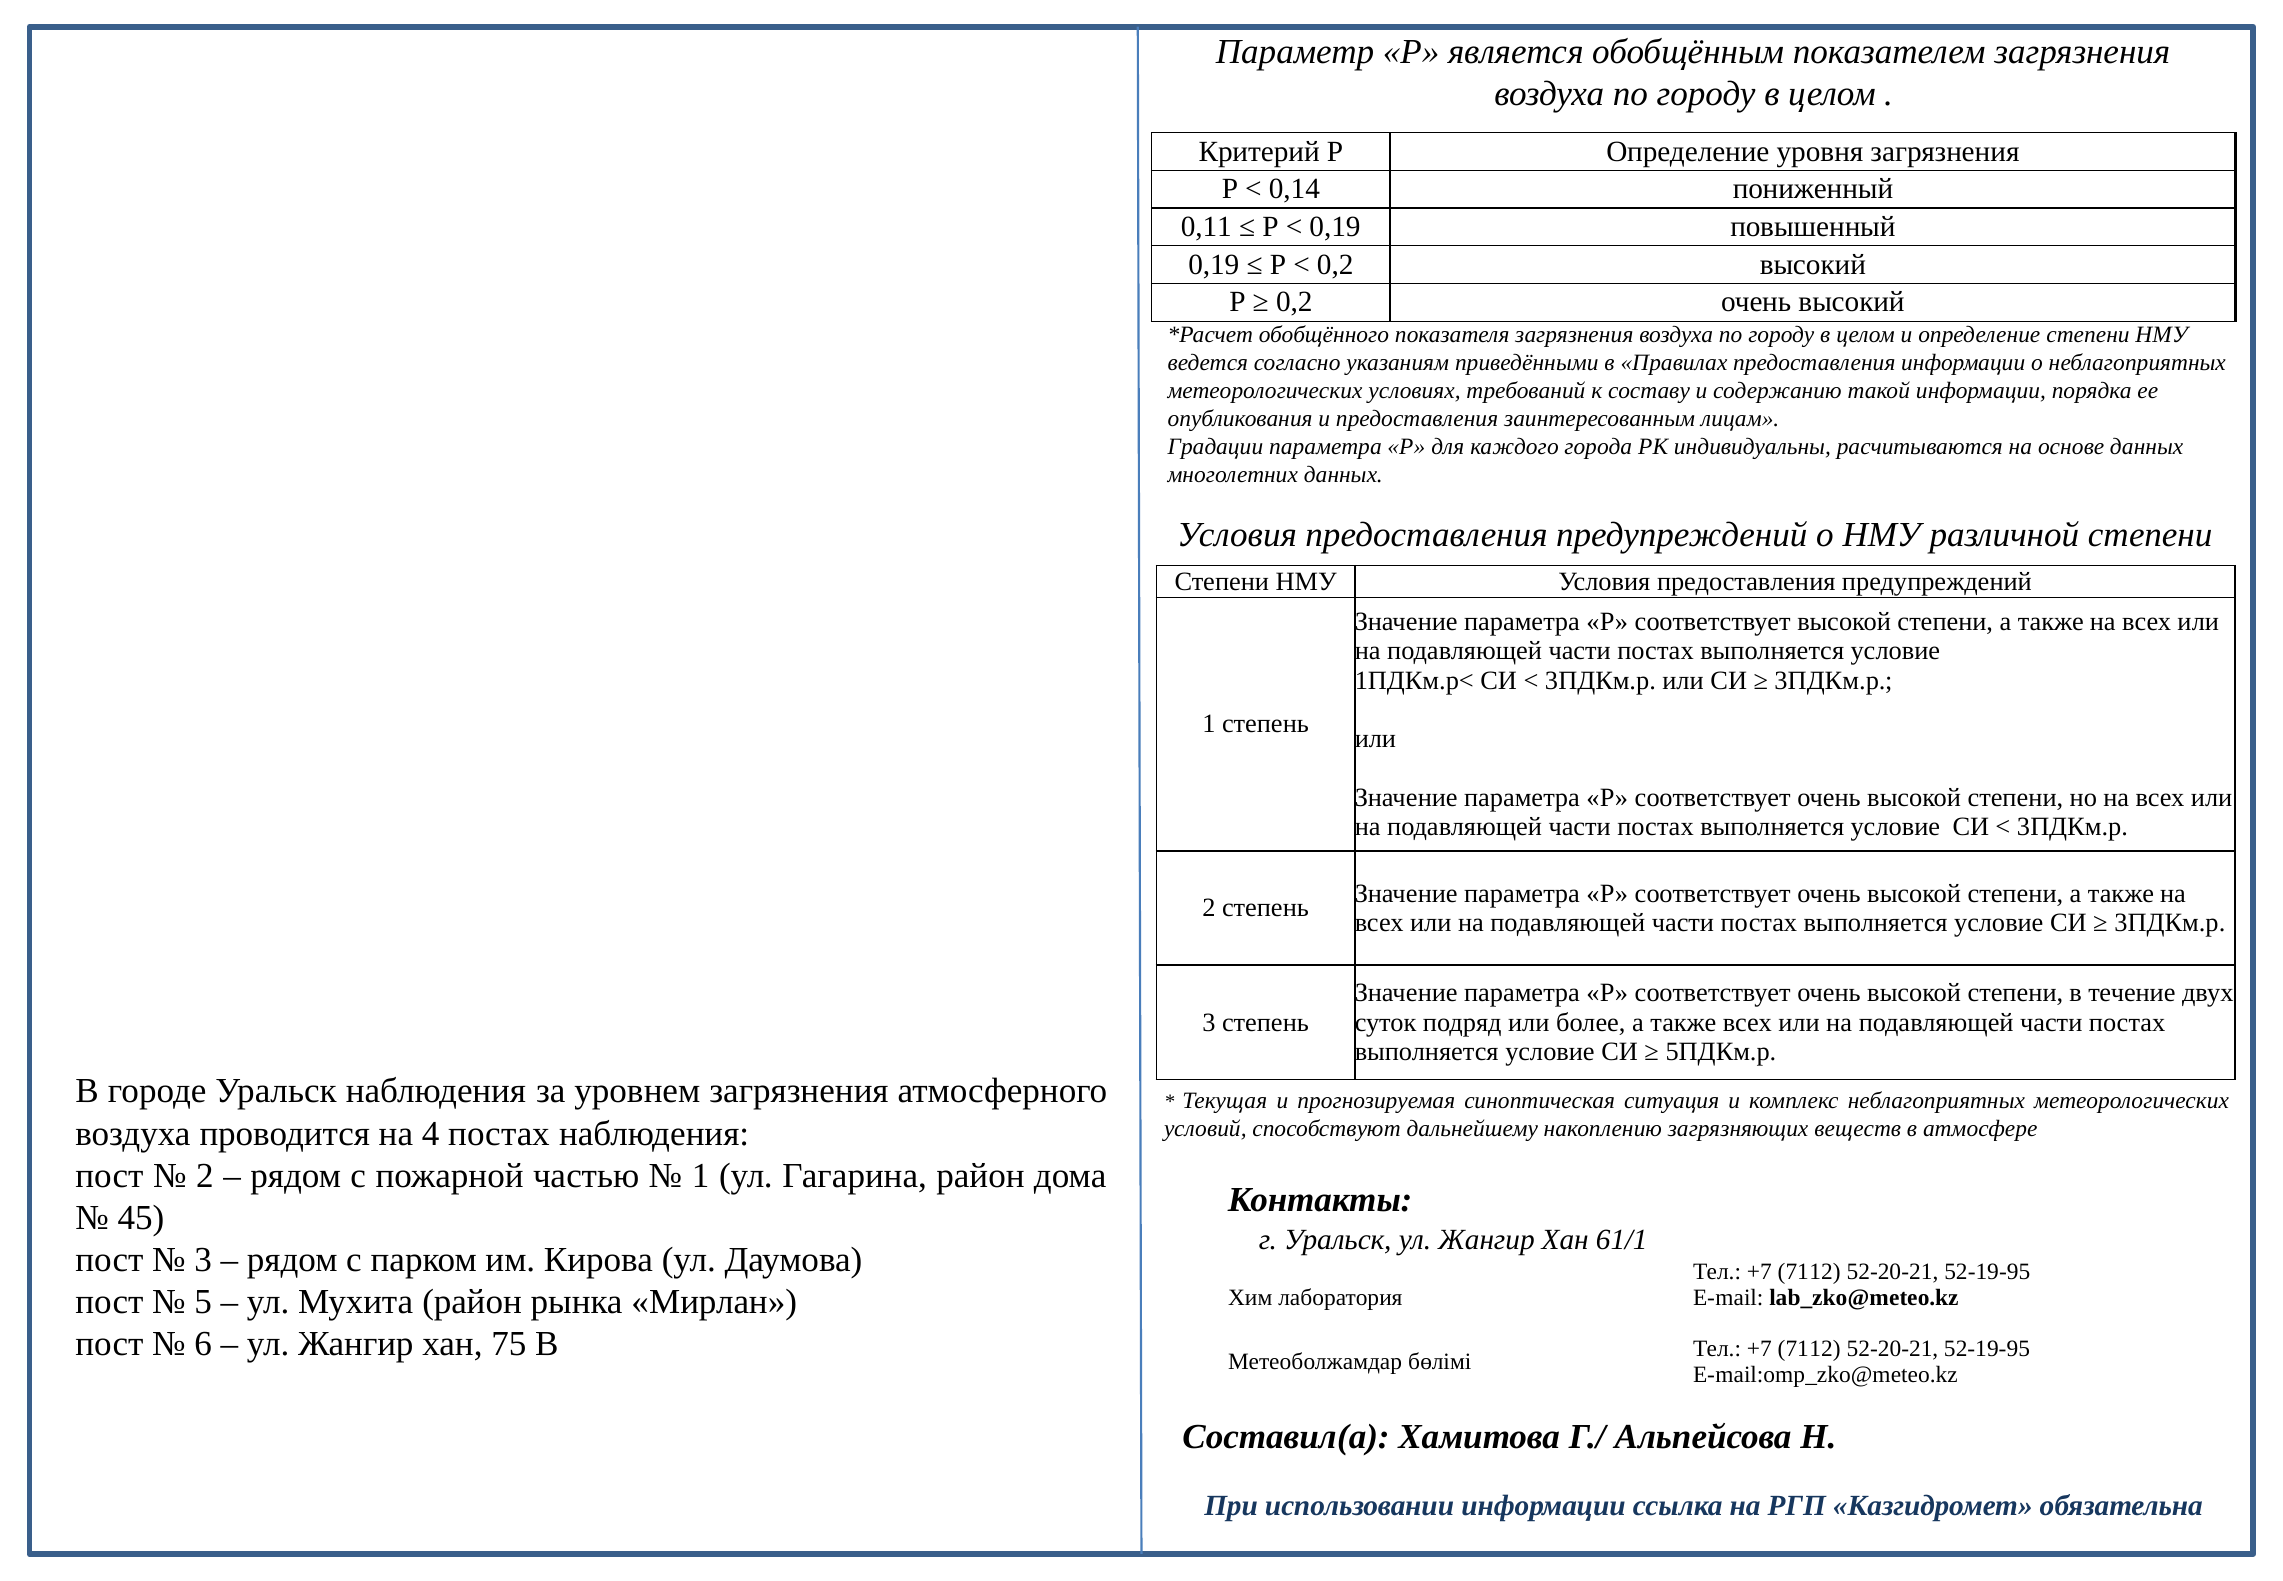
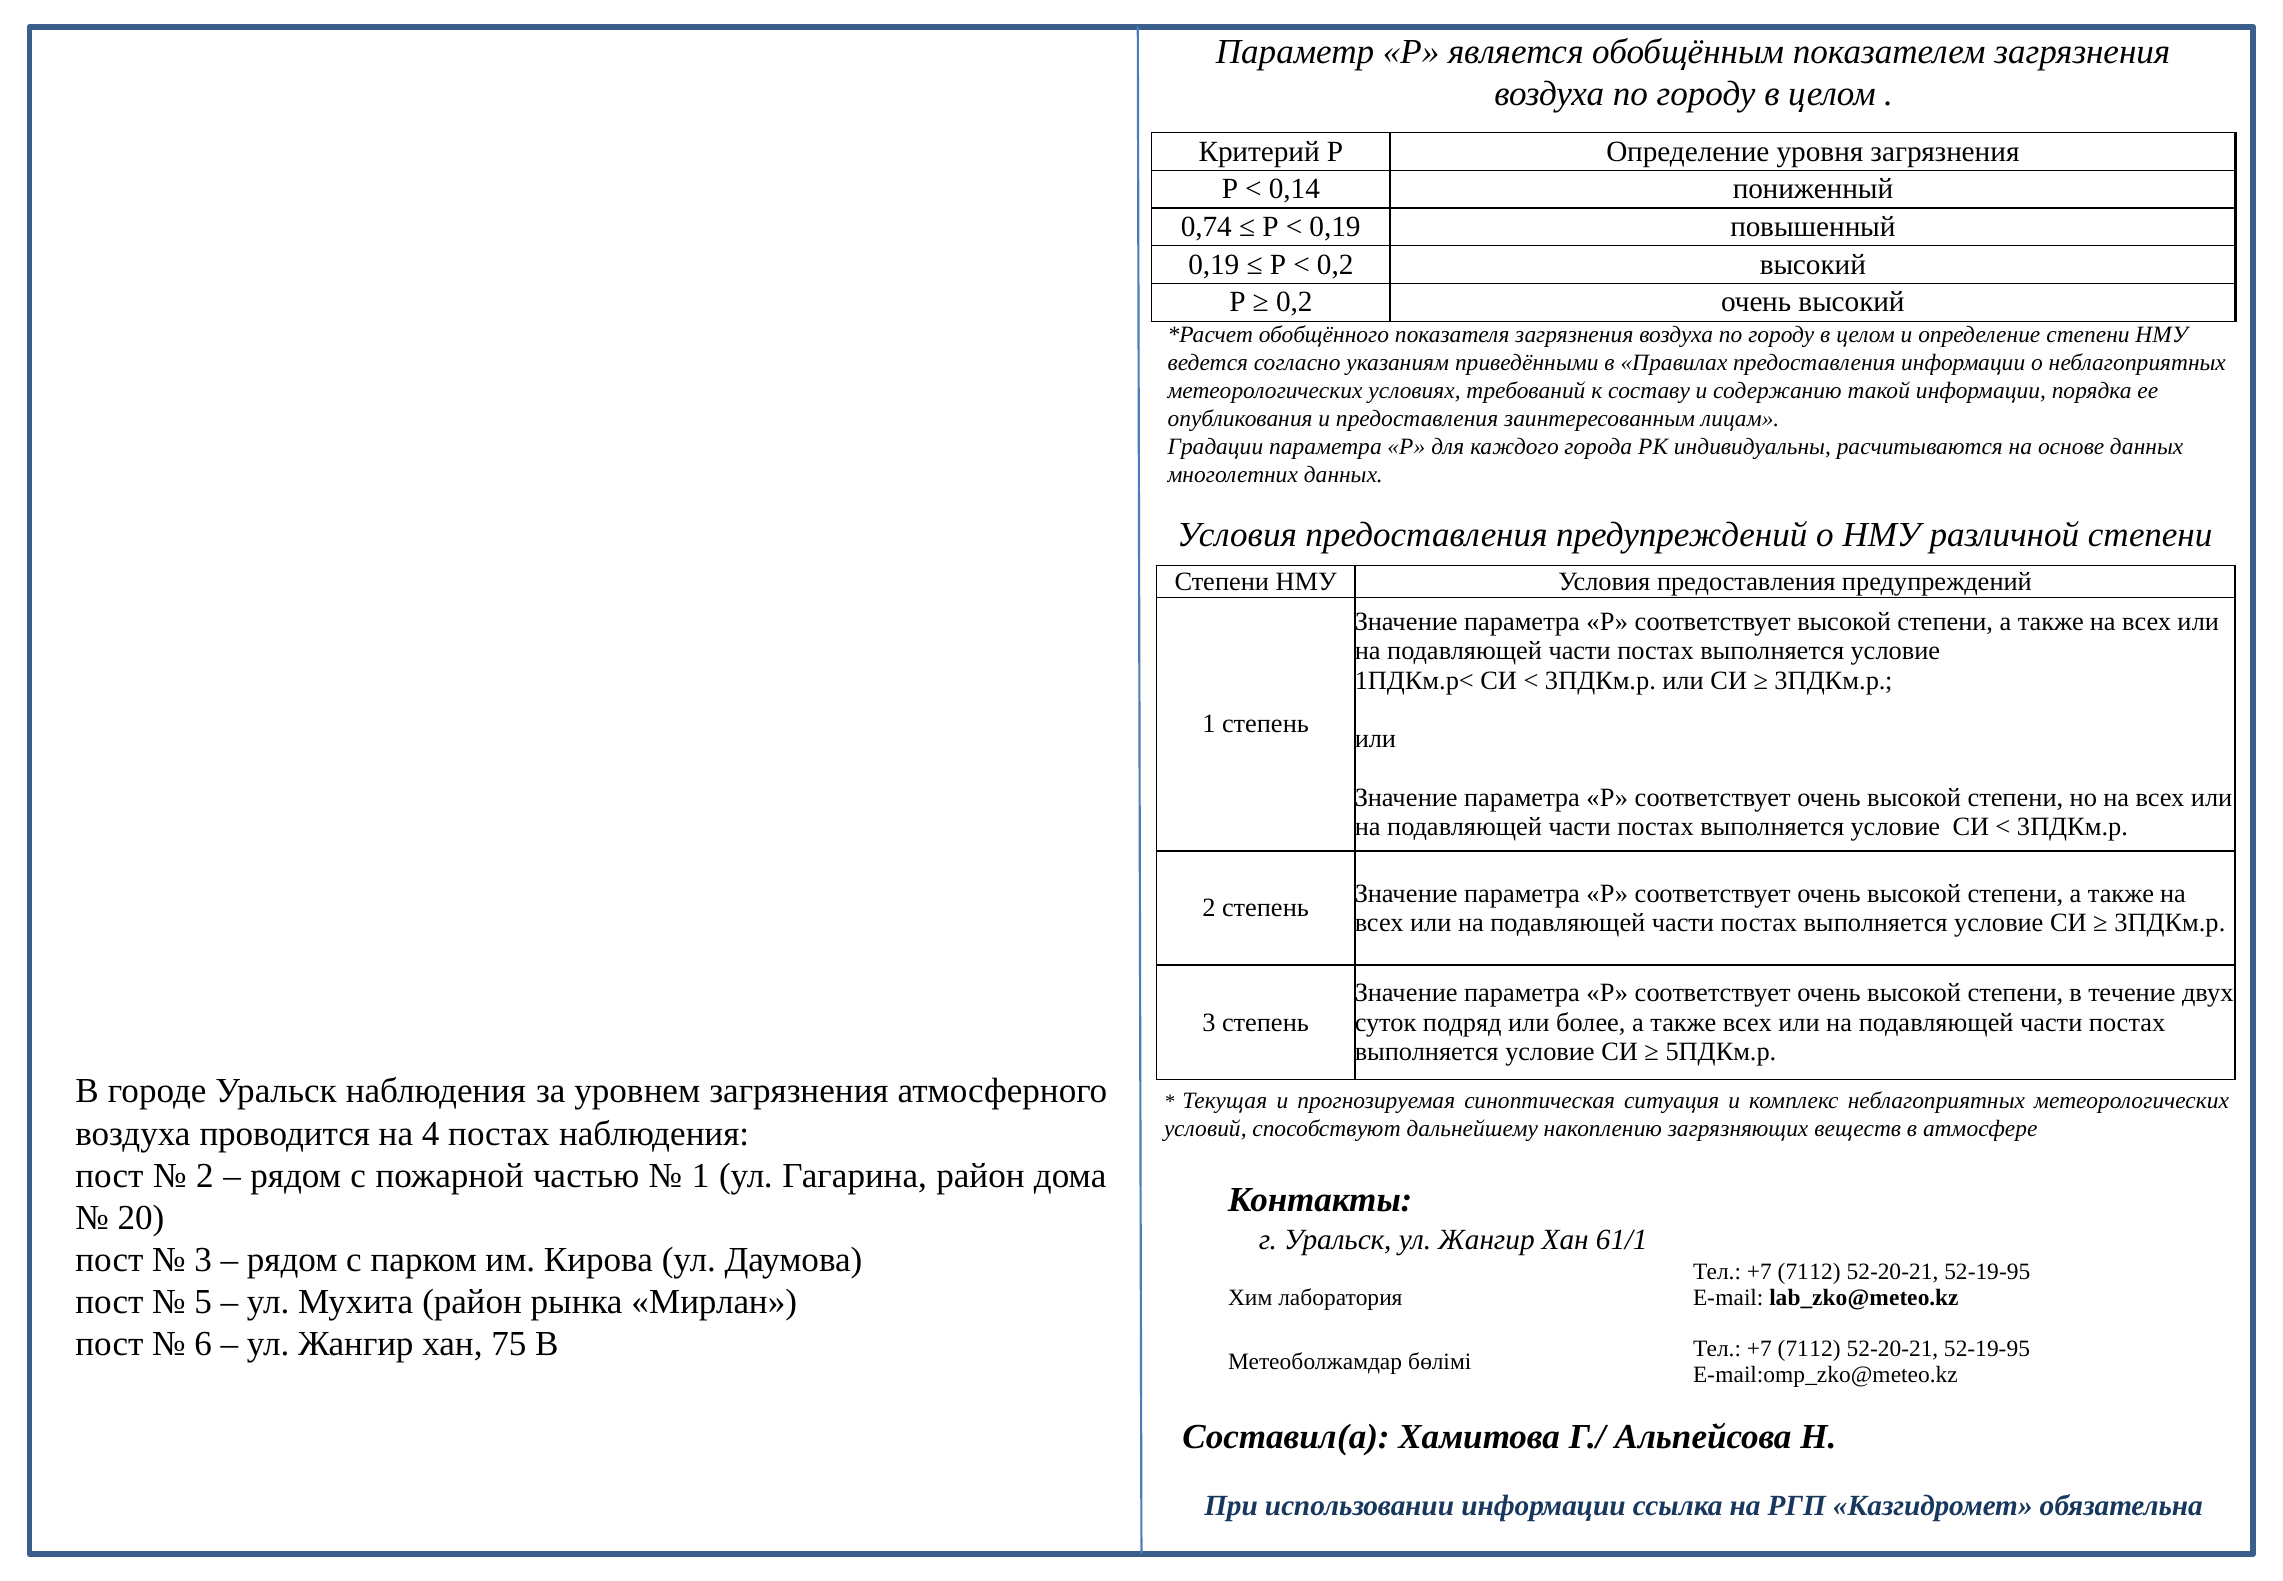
0,11: 0,11 -> 0,74 (1206, 227)
45: 45 -> 20 (141, 1217)
